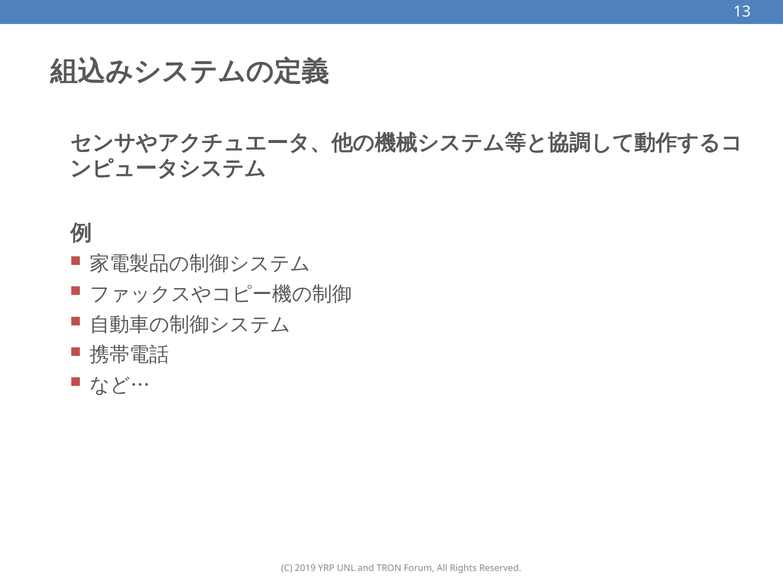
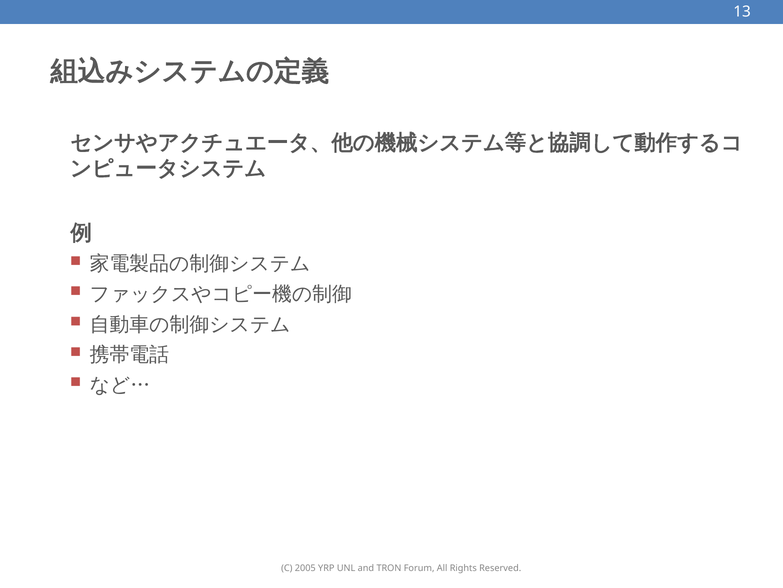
2019: 2019 -> 2005 (305, 568)
